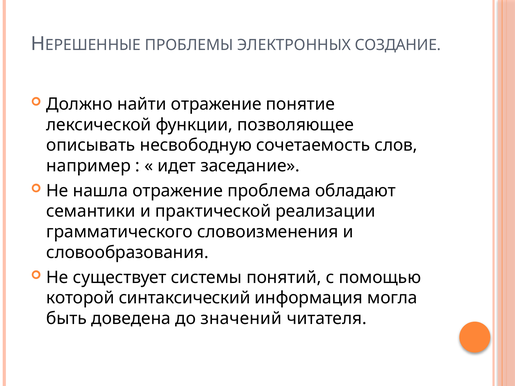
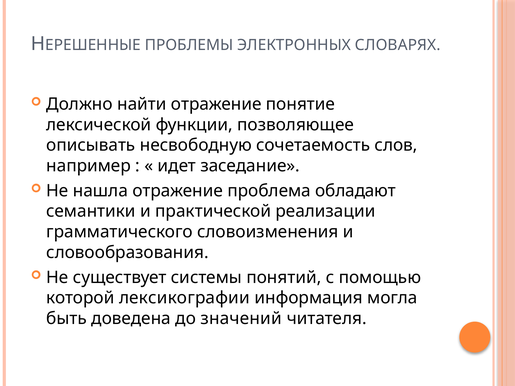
СОЗДАНИЕ: СОЗДАНИЕ -> СЛОВАРЯХ (398, 45)
синтаксический: синтаксический -> лексикографии (184, 298)
